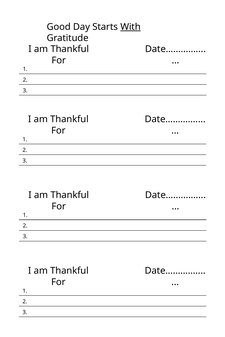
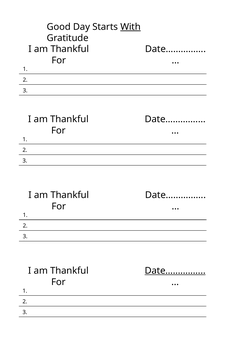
Date… underline: none -> present (175, 271)
